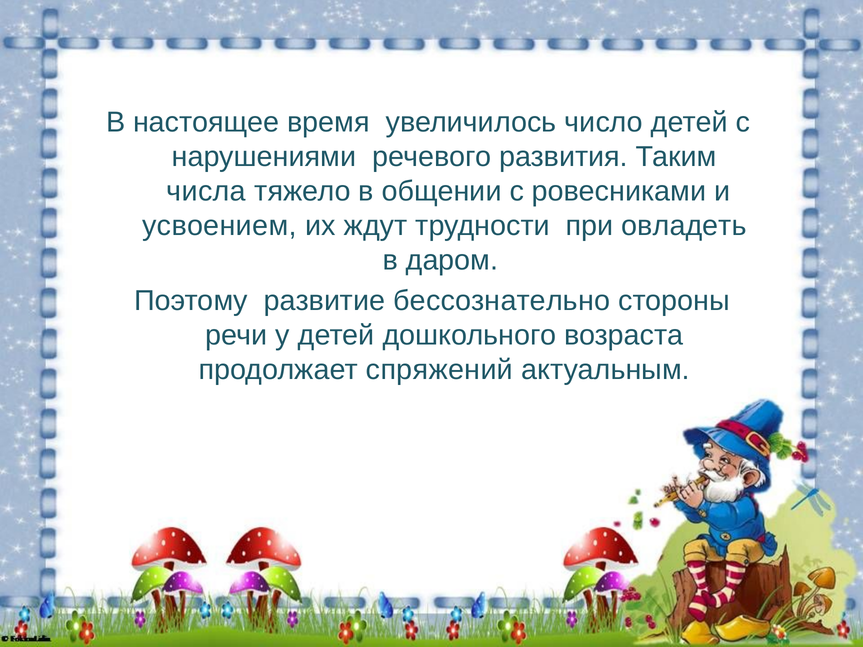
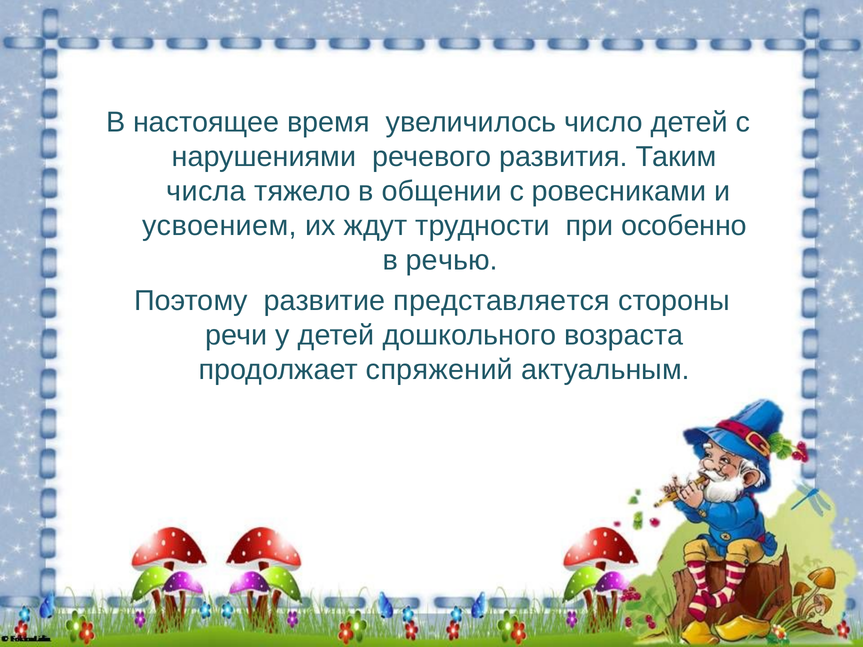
овладеть: овладеть -> особенно (684, 226)
даром: даром -> речью (452, 260)
бессознательно: бессознательно -> представляется (502, 301)
